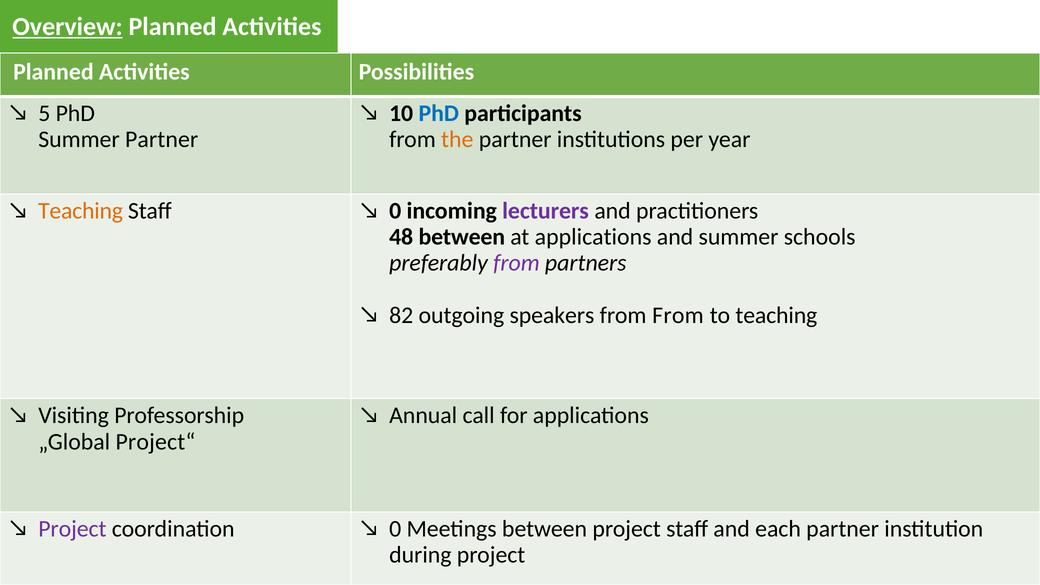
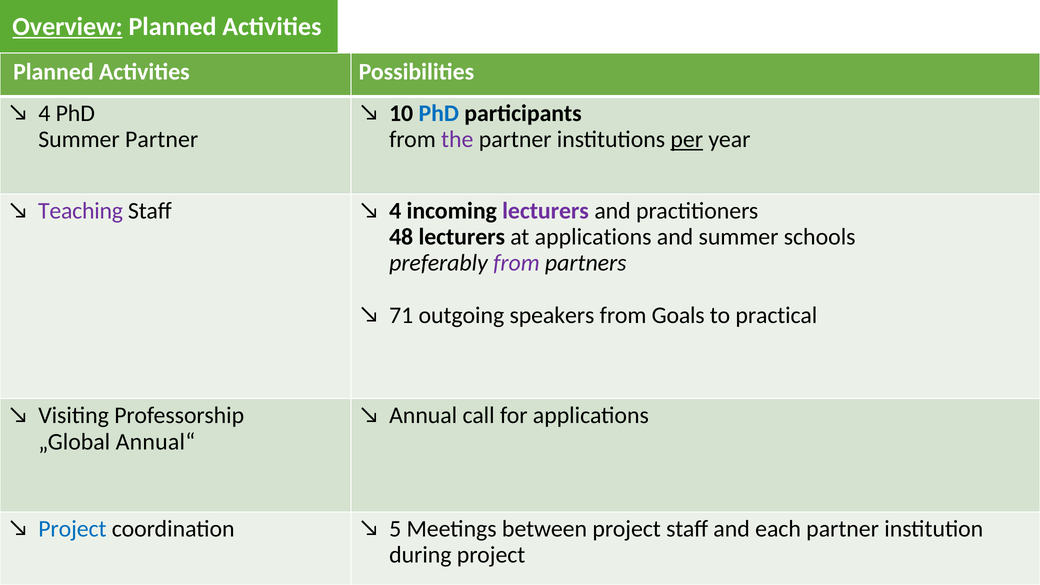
5: 5 -> 4 (44, 113)
the colour: orange -> purple (457, 139)
per underline: none -> present (687, 139)
Teaching colour: orange -> purple (81, 211)
0: 0 -> 4 (395, 211)
48 between: between -> lecturers (462, 237)
82: 82 -> 71 (401, 315)
from From: From -> Goals (678, 315)
to teaching: teaching -> practical (776, 315)
Project“: Project“ -> Annual“ (155, 442)
Project colour: purple -> blue (72, 529)
0: 0 -> 5 (395, 529)
